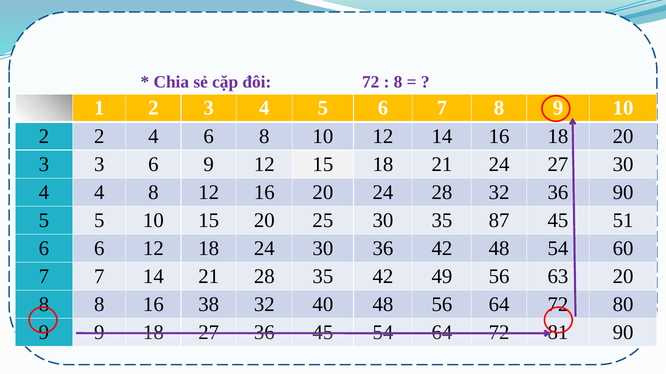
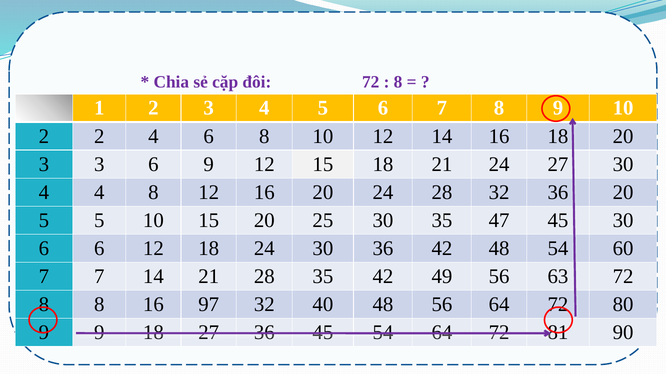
90: 90 -> 20 (623, 193)
87: 87 -> 47 (499, 221)
51: 51 -> 30 (623, 221)
20: 20 -> 72 (623, 277)
38: 38 -> 97 (209, 305)
